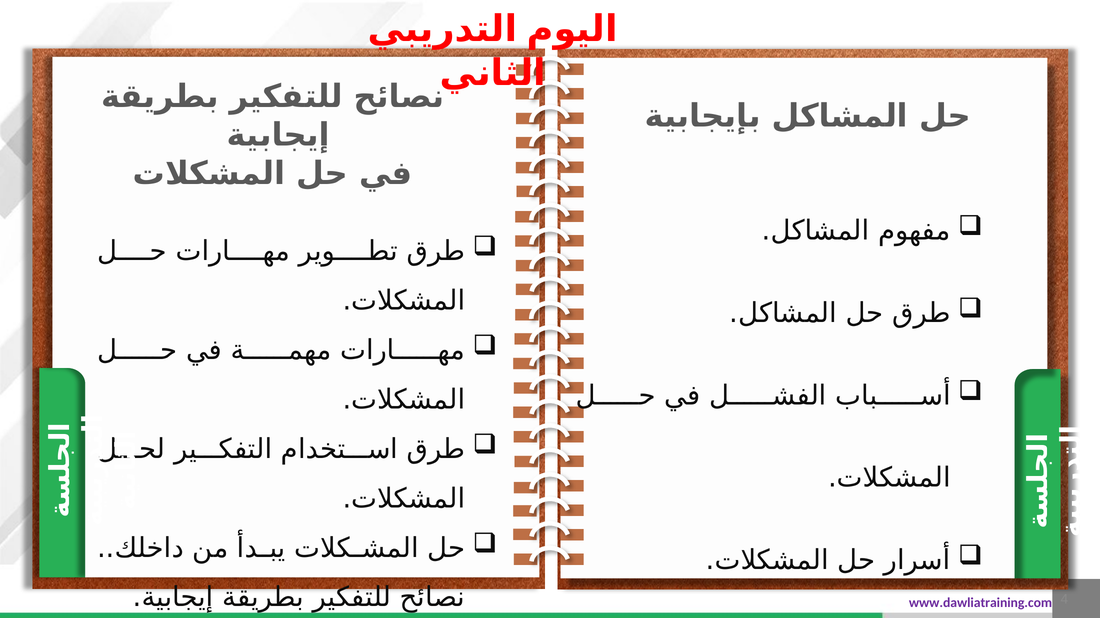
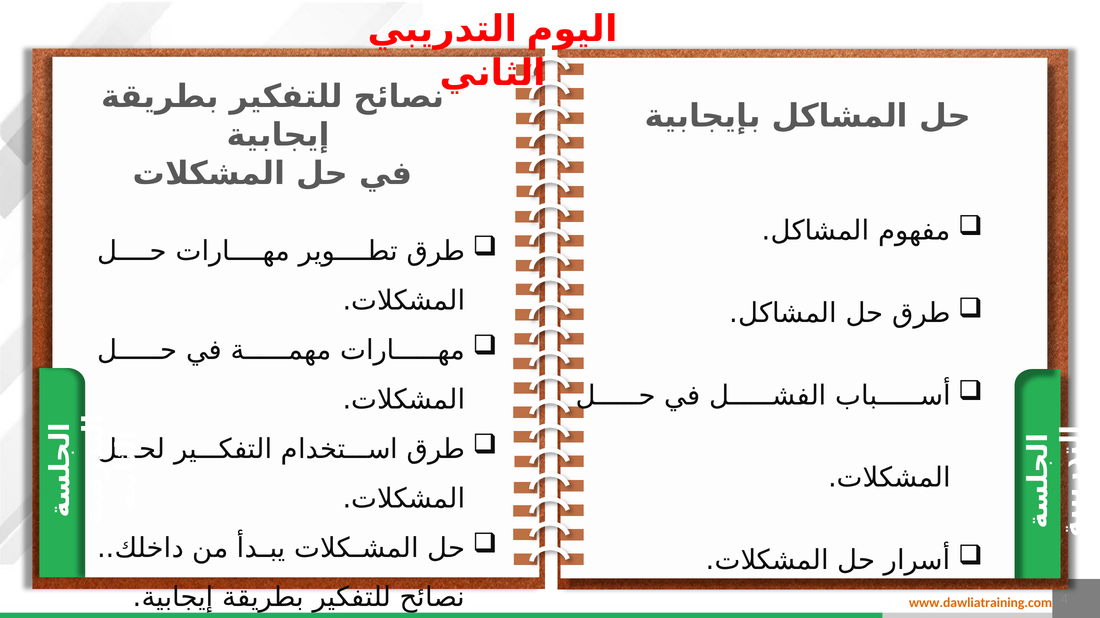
www.dawliatraining.com colour: purple -> orange (981, 603)
